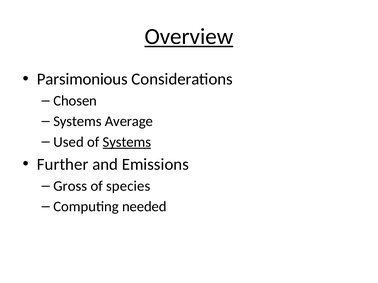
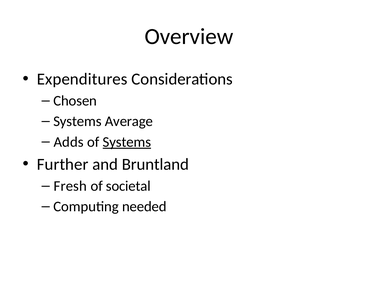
Overview underline: present -> none (189, 37)
Parsimonious: Parsimonious -> Expenditures (82, 79)
Used: Used -> Adds (69, 142)
Emissions: Emissions -> Bruntland (155, 165)
Gross: Gross -> Fresh (70, 186)
species: species -> societal (128, 186)
